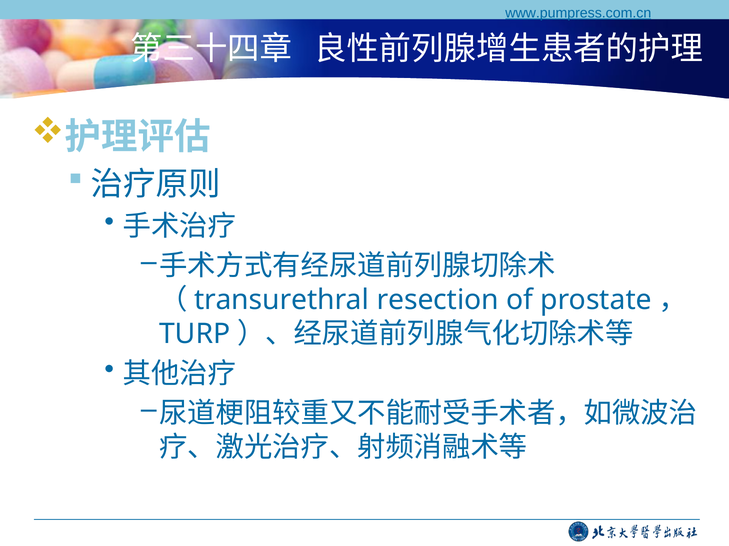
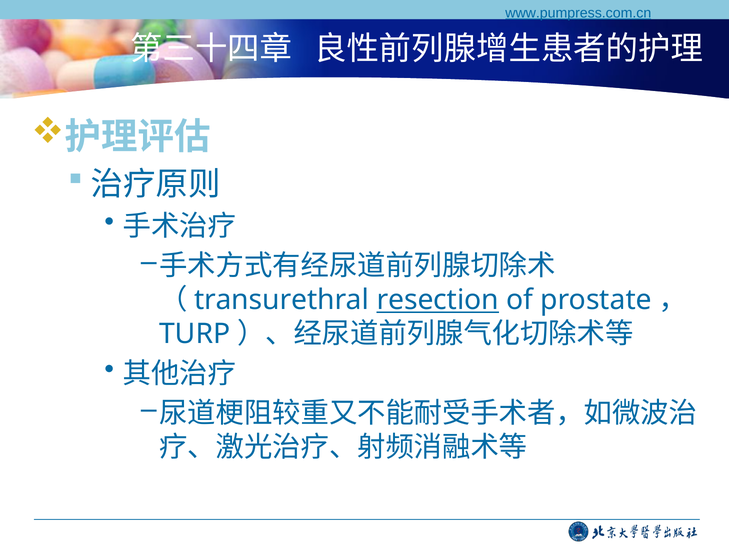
resection underline: none -> present (438, 301)
